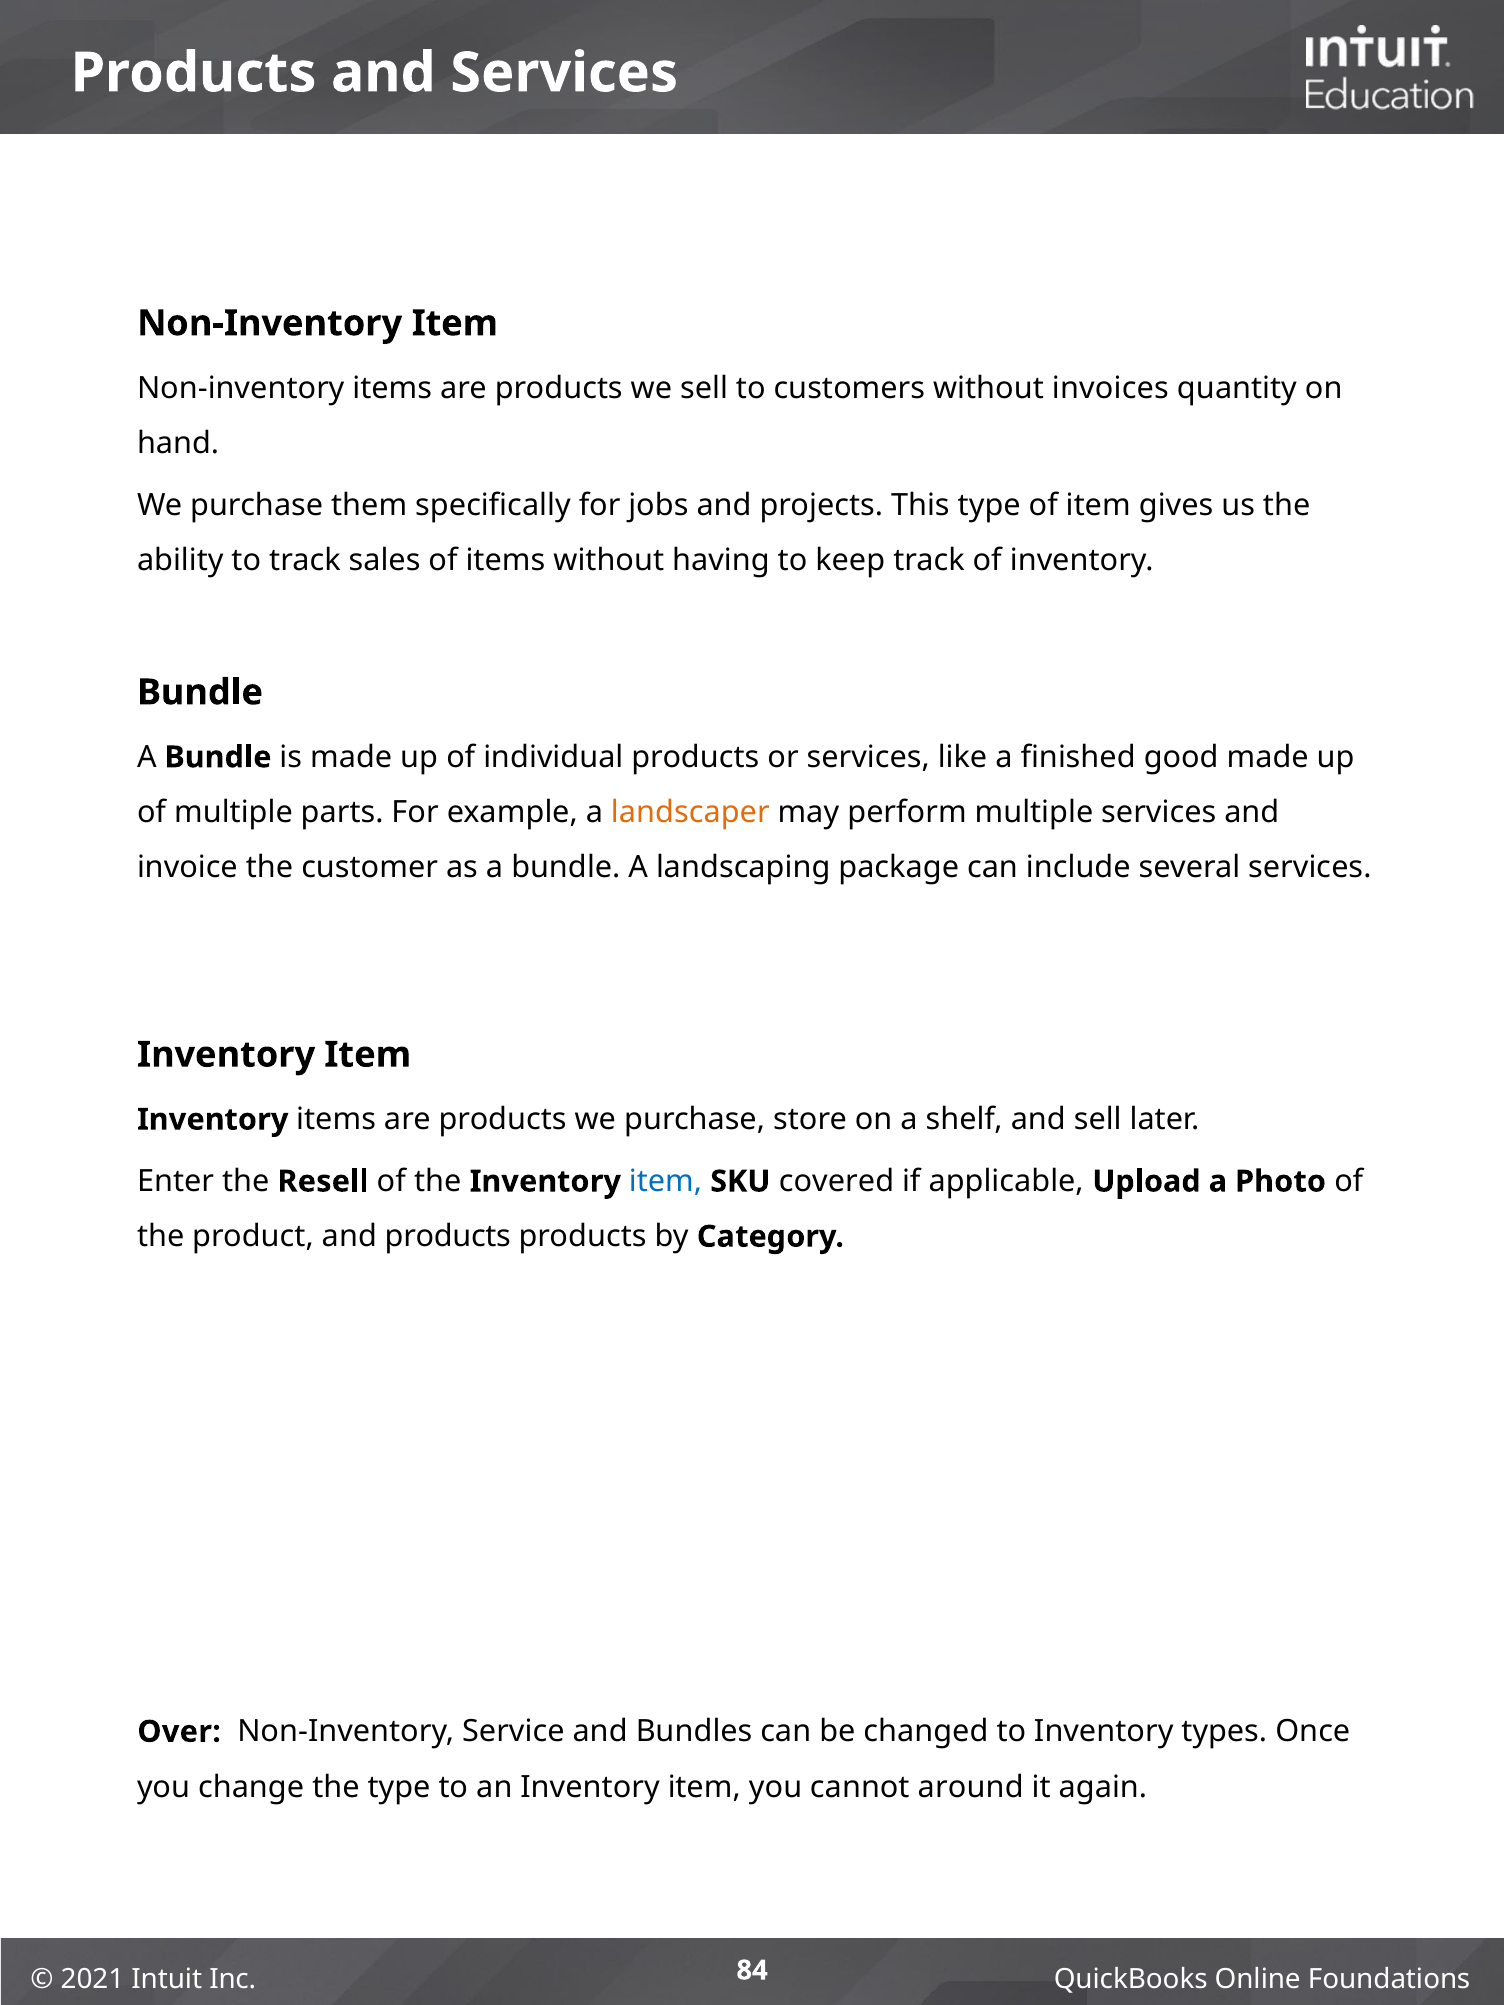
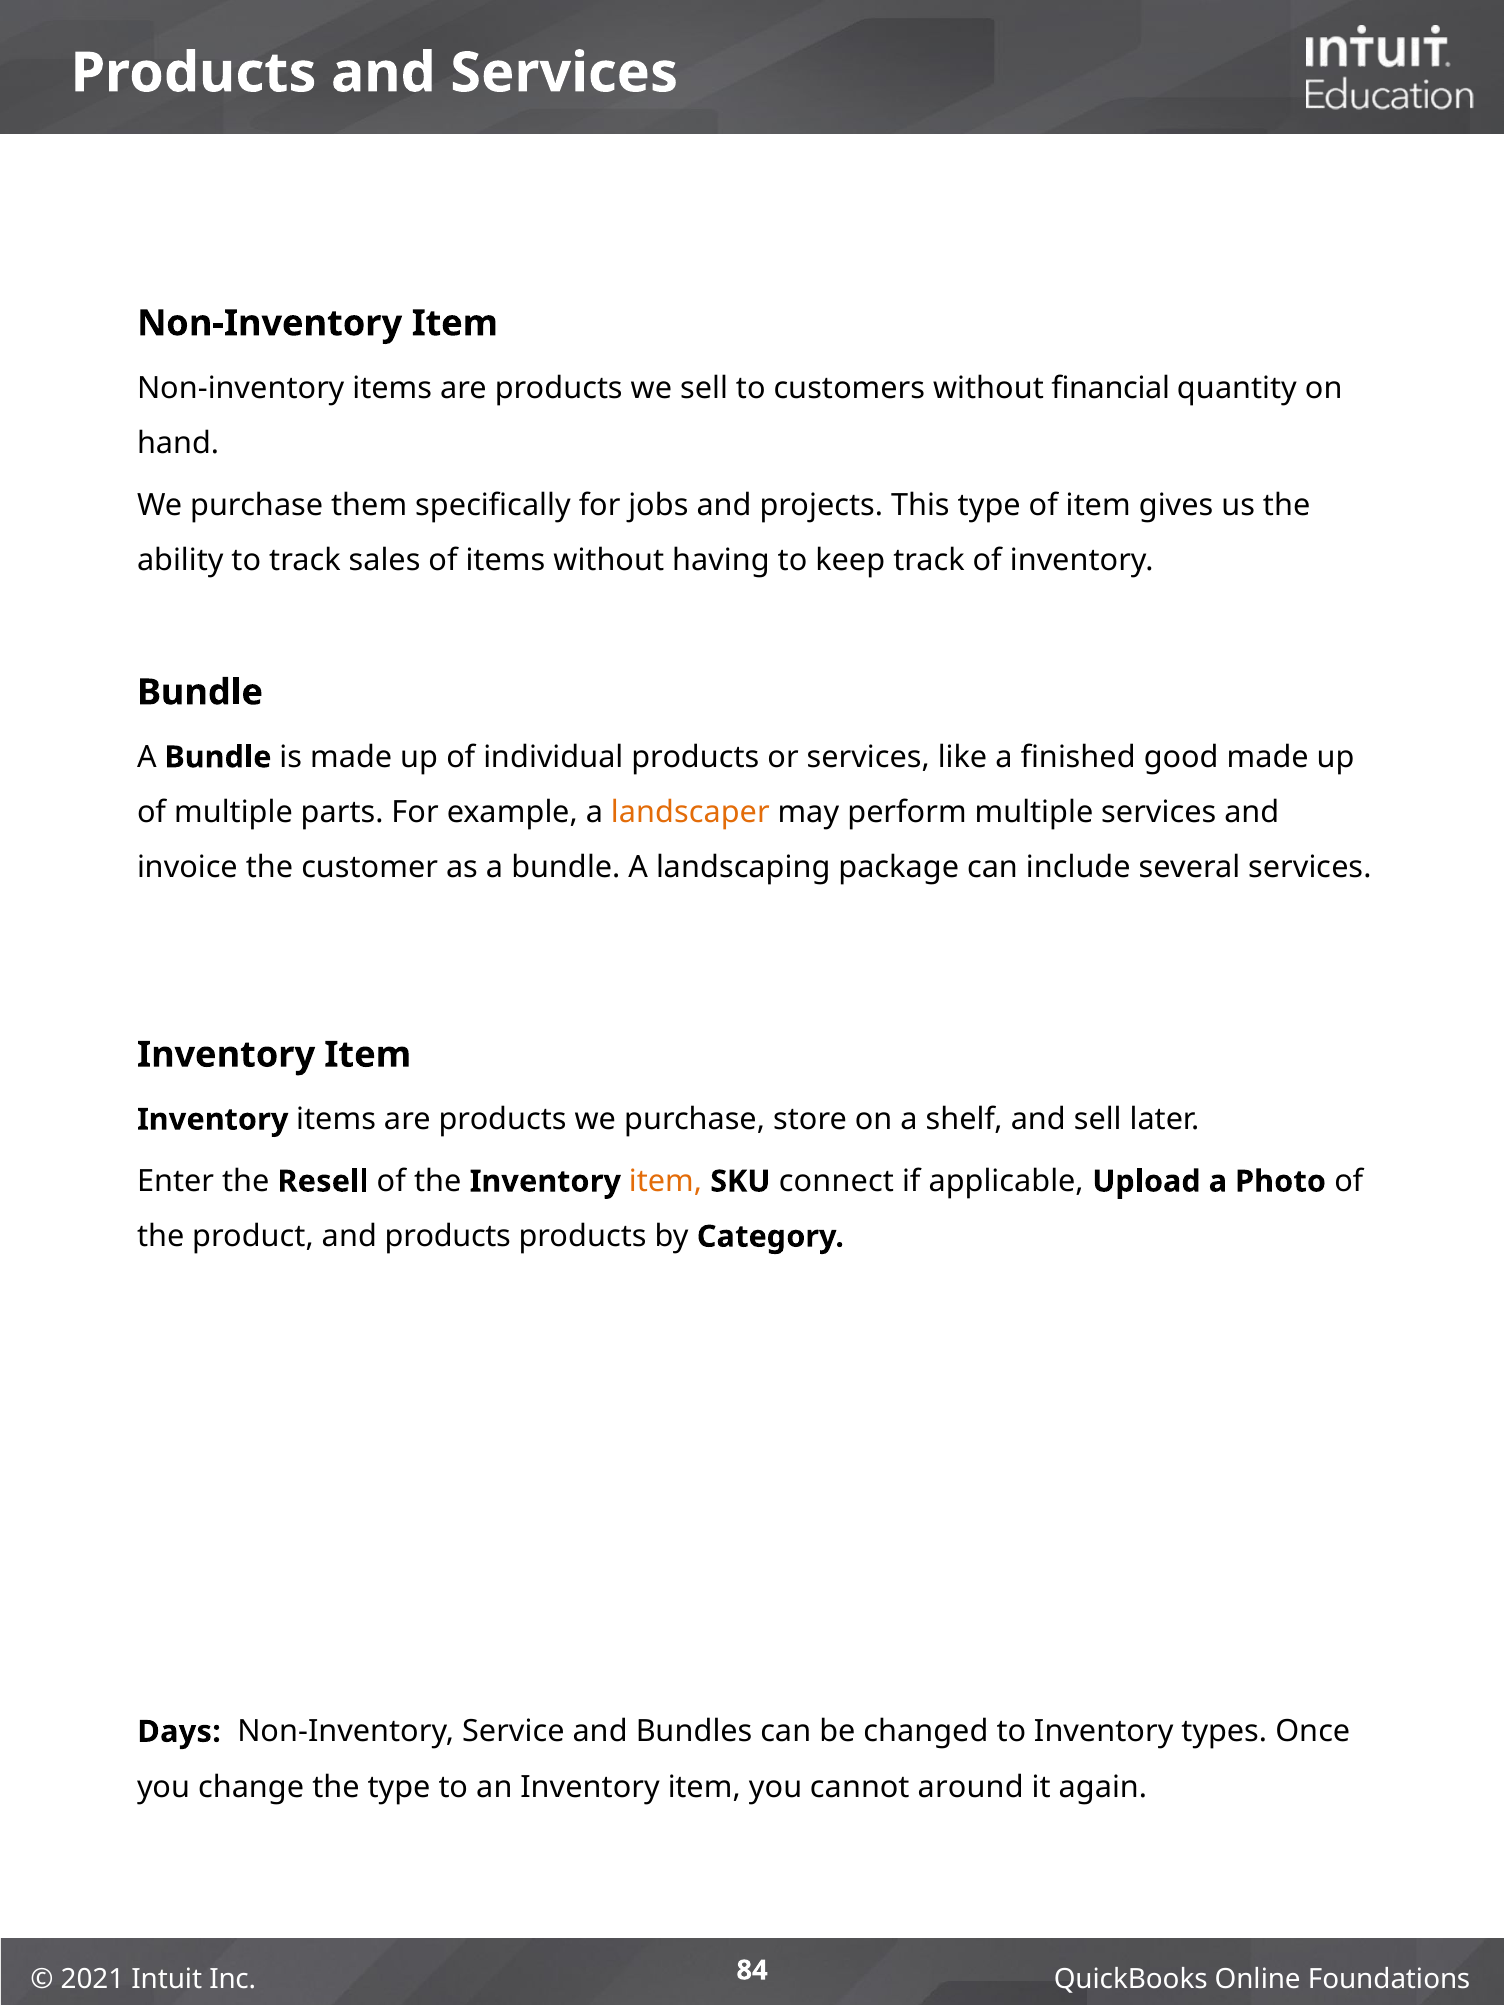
invoices: invoices -> financial (1111, 388)
item colour: blue -> orange (665, 1182)
covered: covered -> connect (836, 1182)
Over: Over -> Days (179, 1732)
